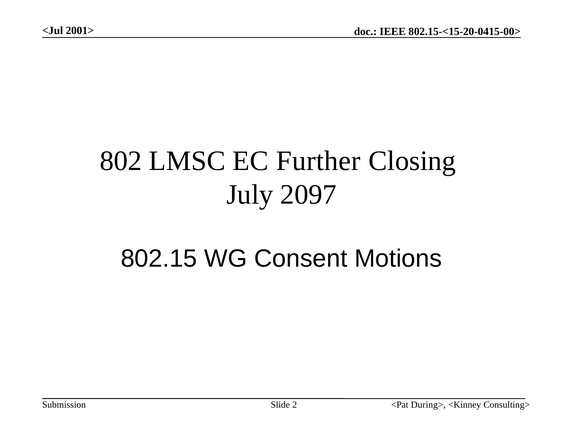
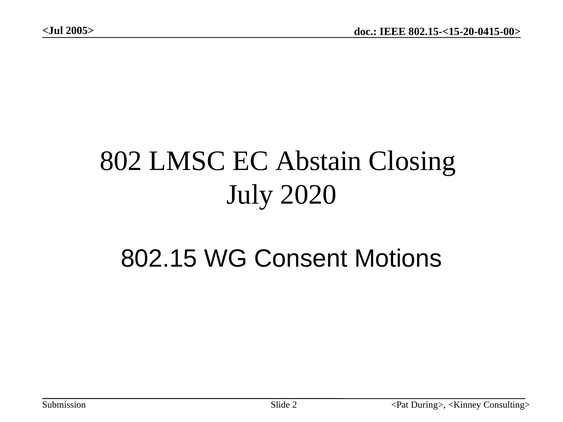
2001>: 2001> -> 2005> (80, 31)
Further: Further -> Abstain (319, 161)
2097: 2097 -> 2020 (308, 195)
